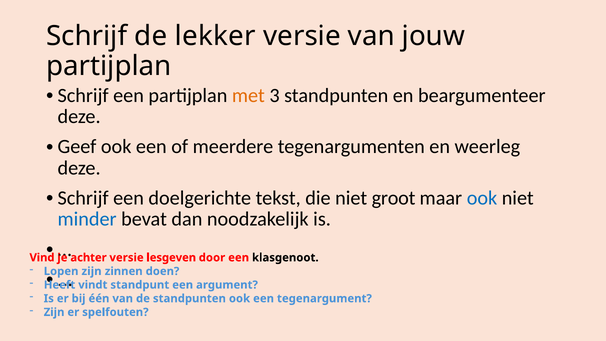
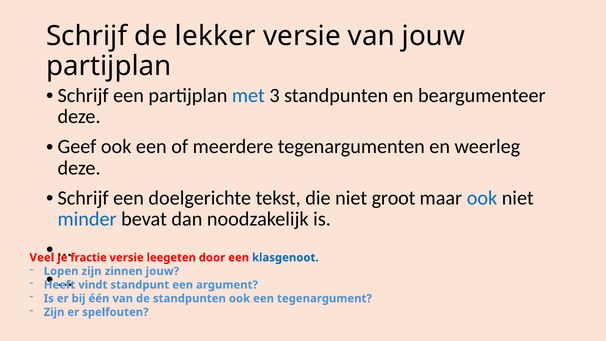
met colour: orange -> blue (248, 95)
Vind: Vind -> Veel (42, 257)
achter: achter -> fractie (89, 257)
lesgeven: lesgeven -> leegeten (171, 257)
klasgenoot colour: black -> blue (285, 257)
zinnen doen: doen -> jouw (162, 271)
